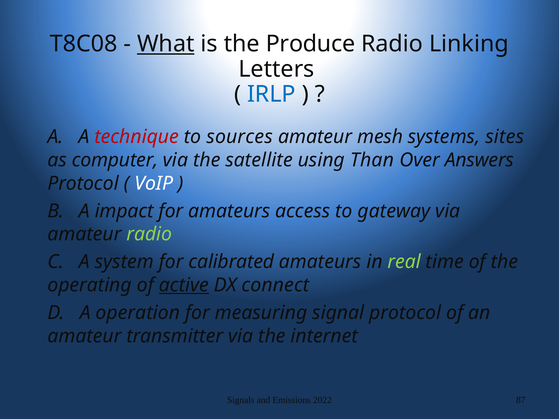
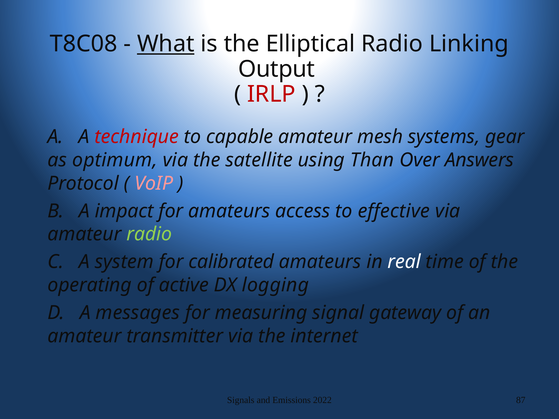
Produce: Produce -> Elliptical (310, 44)
Letters: Letters -> Output (277, 69)
IRLP colour: blue -> red (271, 94)
sources: sources -> capable (240, 137)
sites: sites -> gear (505, 137)
computer: computer -> optimum (115, 160)
VoIP colour: white -> pink (154, 183)
gateway: gateway -> effective (394, 211)
real colour: light green -> white (404, 262)
active underline: present -> none (184, 285)
connect: connect -> logging (275, 285)
operation: operation -> messages (138, 313)
signal protocol: protocol -> gateway (405, 313)
